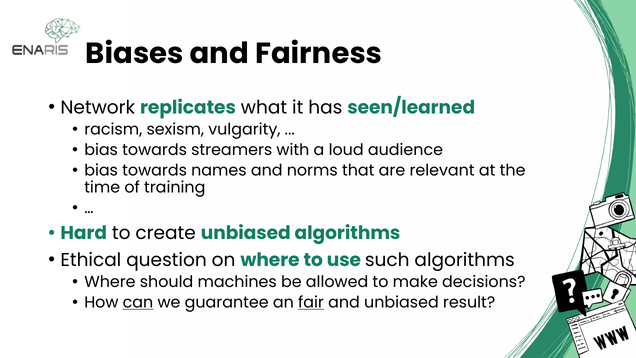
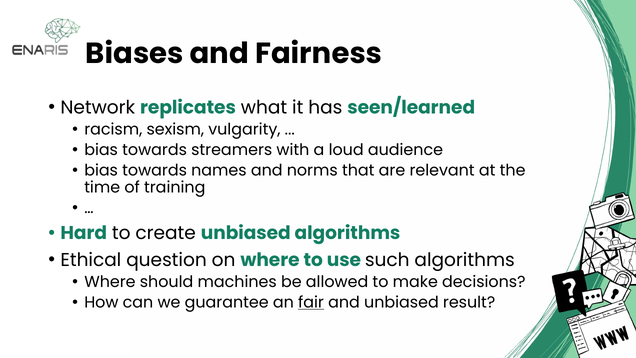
can underline: present -> none (138, 302)
